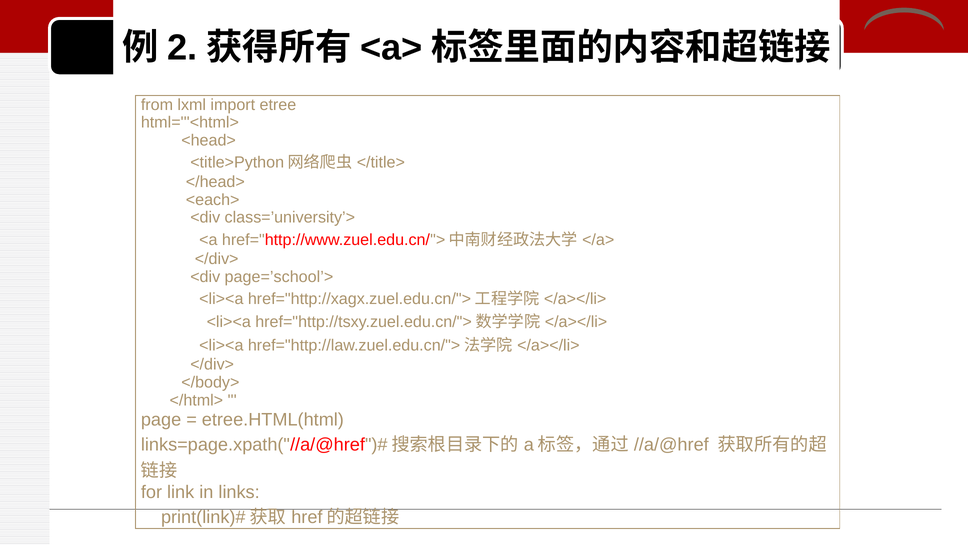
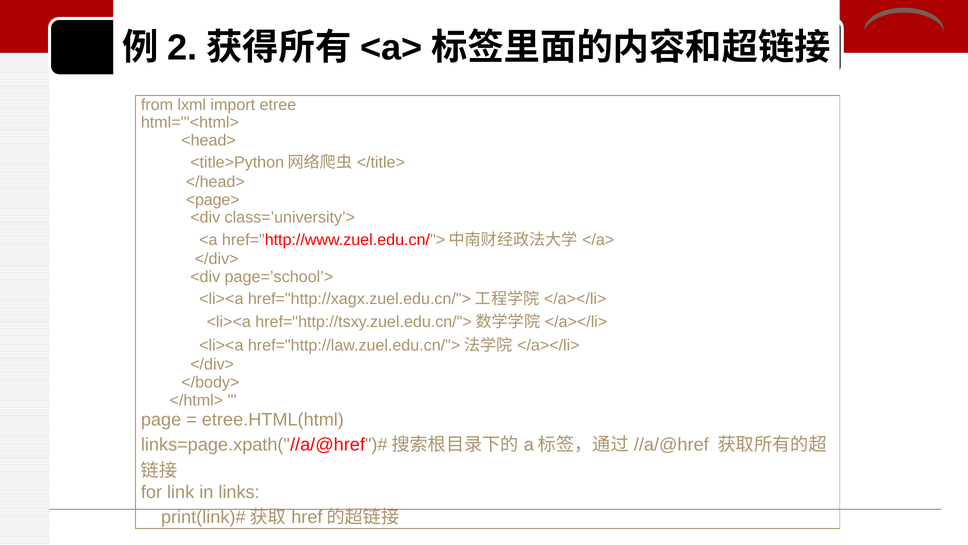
<each>: <each> -> <page> (213, 200)
